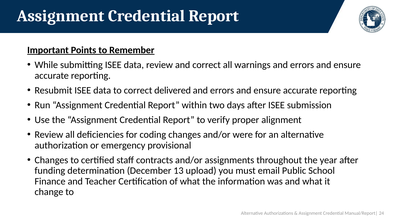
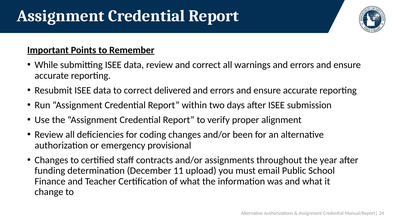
were: were -> been (243, 134)
13: 13 -> 11 (179, 170)
